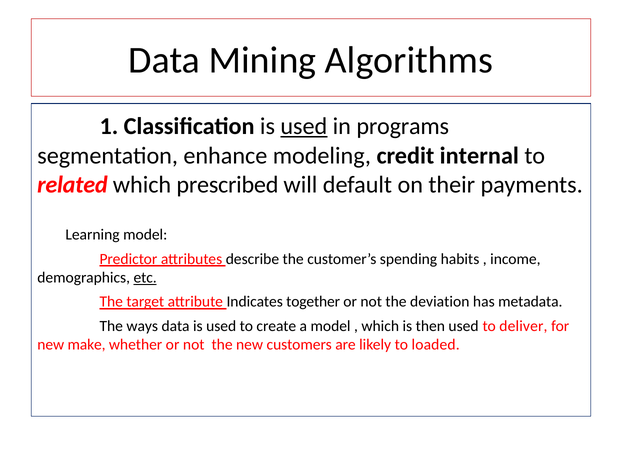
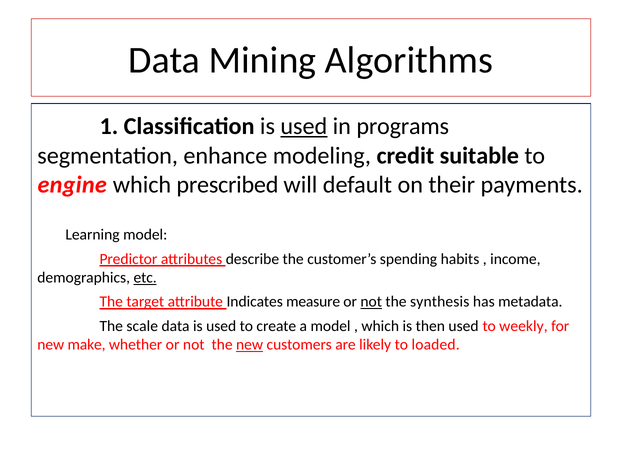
internal: internal -> suitable (479, 156)
related: related -> engine (72, 185)
together: together -> measure (313, 302)
not underline: none -> present (371, 302)
deviation: deviation -> synthesis (440, 302)
ways: ways -> scale (142, 326)
deliver: deliver -> weekly (523, 326)
new underline: none -> present (250, 345)
